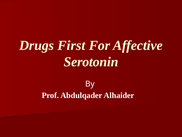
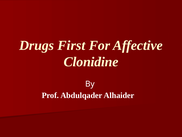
Serotonin: Serotonin -> Clonidine (91, 62)
